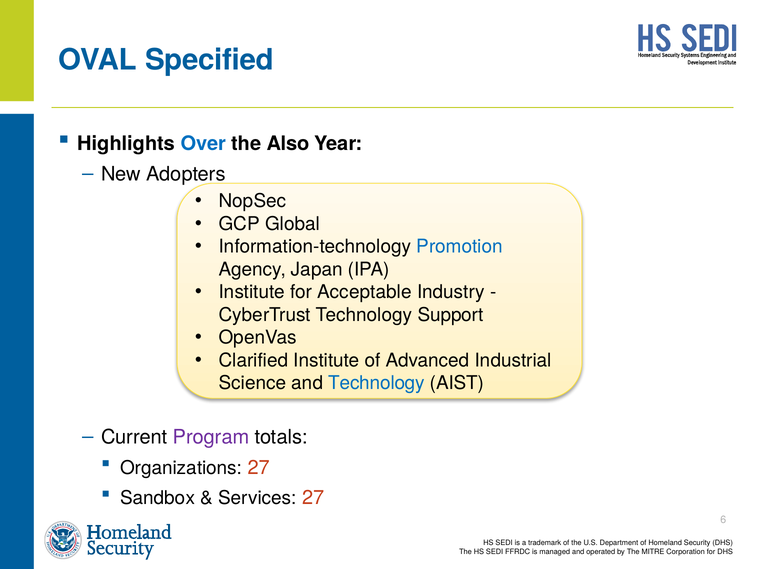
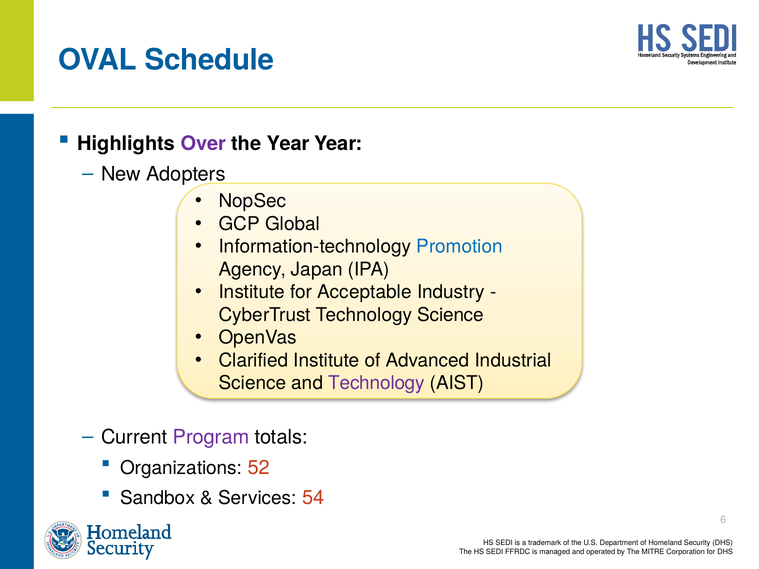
Specified: Specified -> Schedule (210, 60)
Over colour: blue -> purple (203, 144)
the Also: Also -> Year (288, 144)
Technology Support: Support -> Science (451, 315)
Technology colour: blue -> purple (377, 383)
Organizations 27: 27 -> 52 (259, 468)
Services 27: 27 -> 54 (313, 498)
